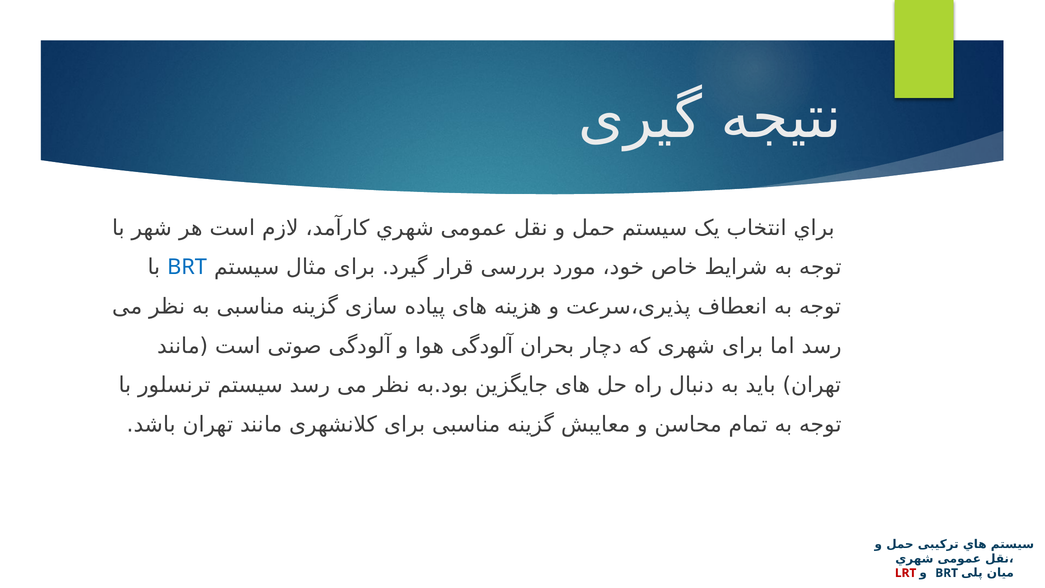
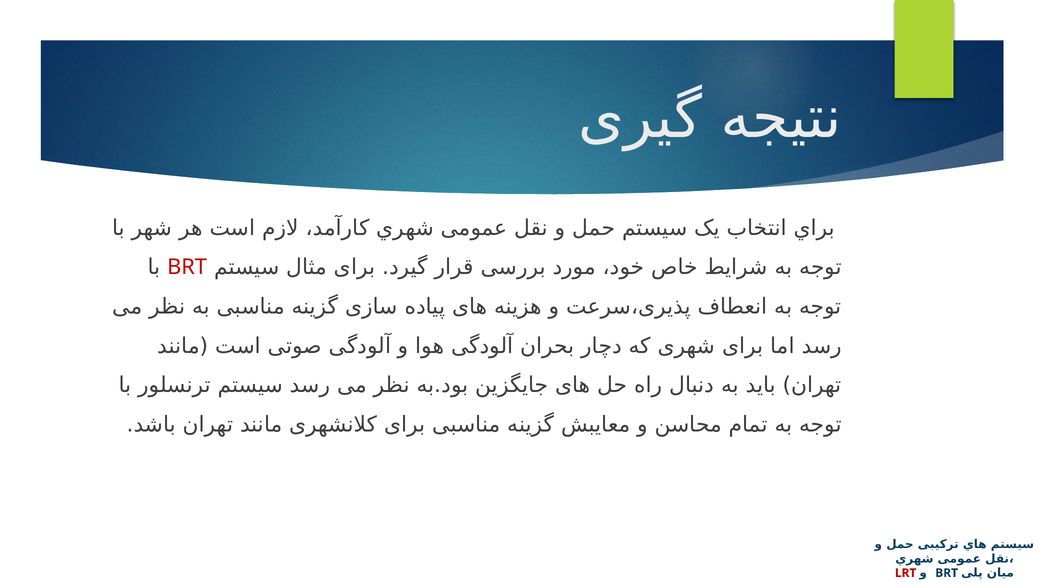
BRT colour: blue -> red (187, 267)
